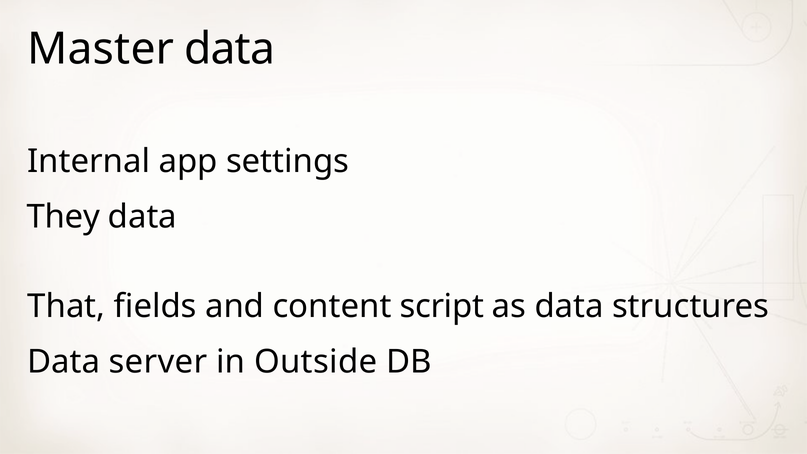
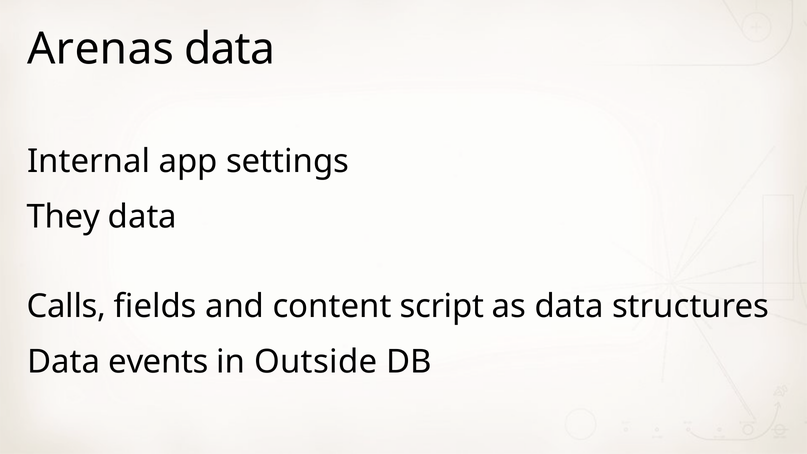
Master: Master -> Arenas (101, 49)
That: That -> Calls (66, 306)
server: server -> events (158, 362)
